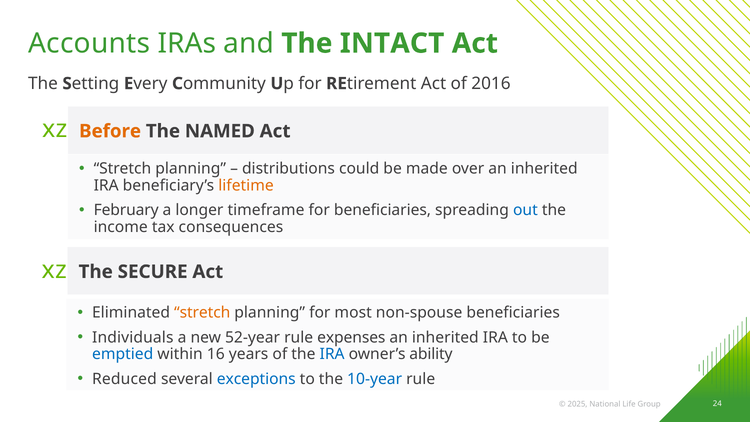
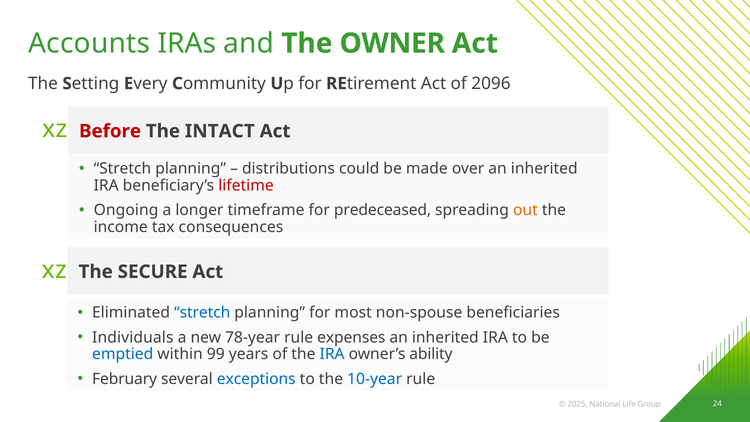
INTACT: INTACT -> OWNER (392, 43)
2016: 2016 -> 2096 (491, 84)
Before colour: orange -> red (110, 131)
NAMED: NAMED -> INTACT (220, 131)
lifetime colour: orange -> red (246, 185)
February: February -> Ongoing (126, 210)
for beneficiaries: beneficiaries -> predeceased (383, 210)
out colour: blue -> orange (525, 210)
stretch colour: orange -> blue (202, 313)
52-year: 52-year -> 78-year (253, 337)
16: 16 -> 99 (216, 354)
Reduced: Reduced -> February (125, 379)
